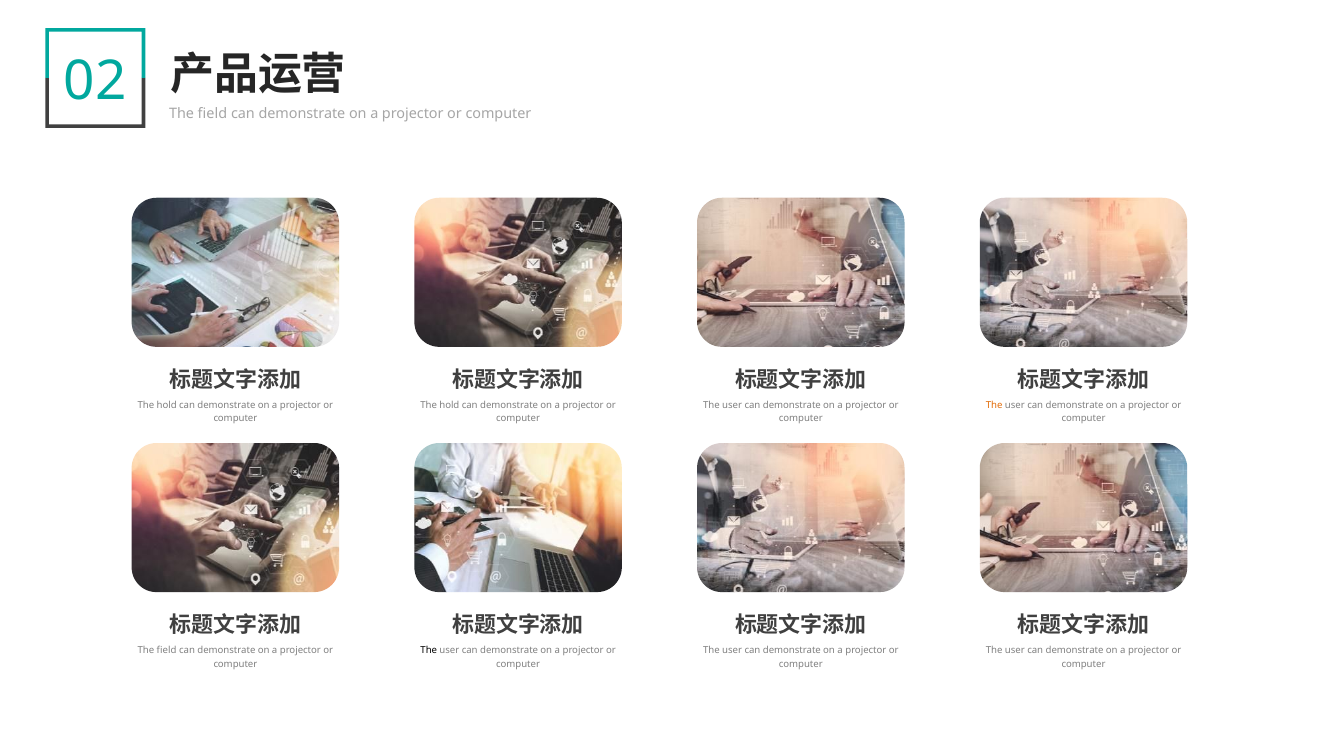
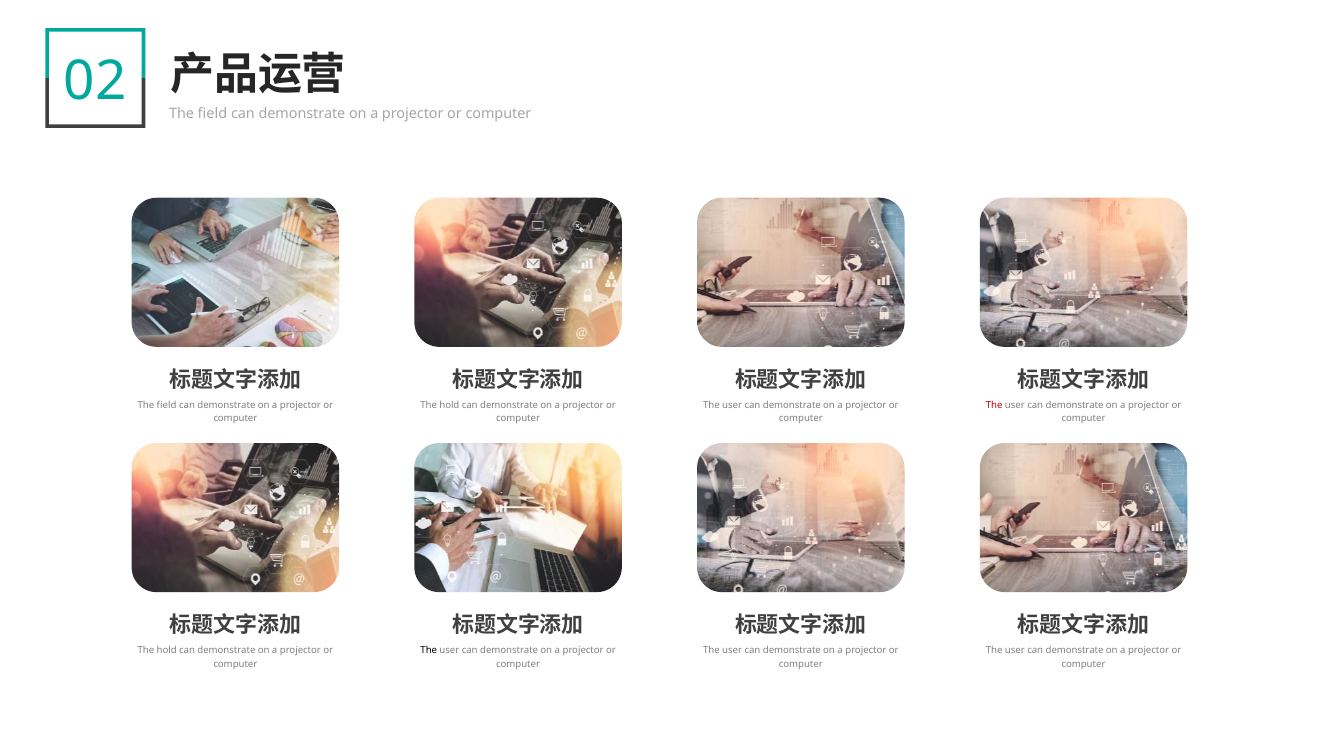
hold: hold -> field (167, 405)
The colour: orange -> red (994, 405)
field: field -> hold (167, 651)
